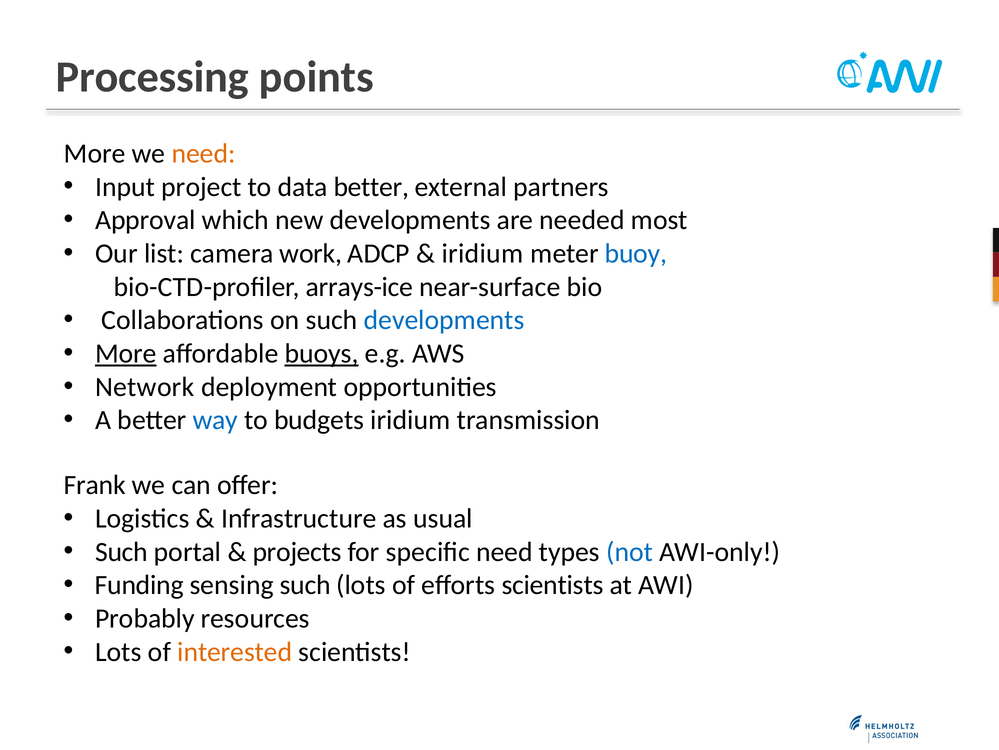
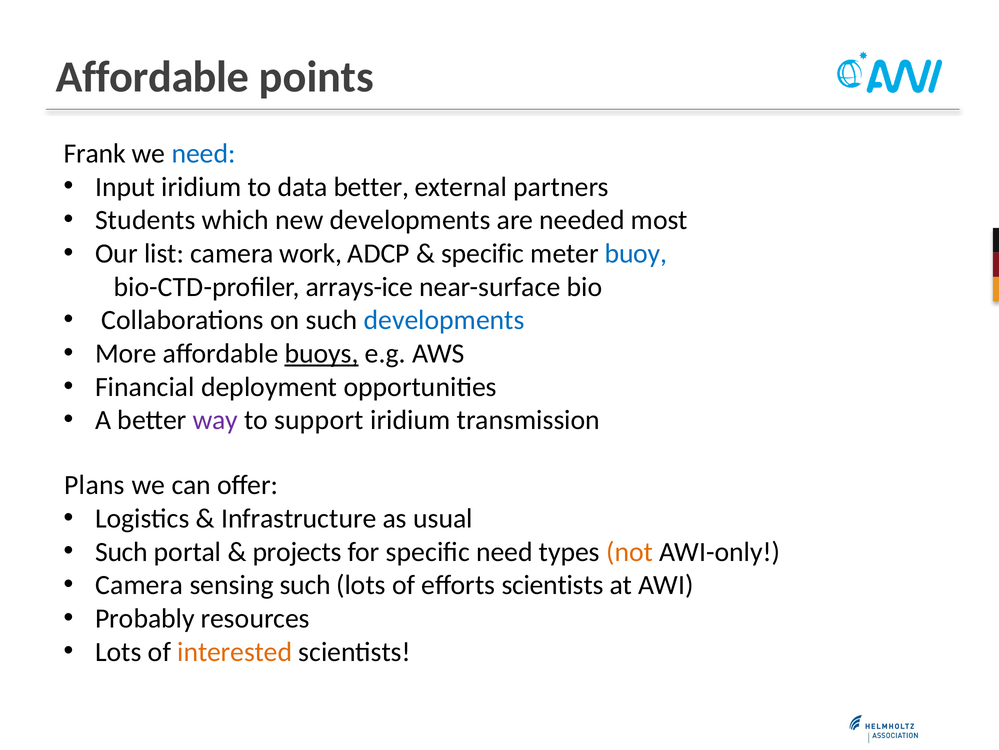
Processing: Processing -> Affordable (152, 77)
More: More -> Frank (95, 153)
need colour: orange -> blue (204, 153)
Input project: project -> iridium (201, 187)
Approval: Approval -> Students (145, 220)
iridium: iridium -> specific (483, 253)
More underline: present -> none (126, 353)
Network: Network -> Financial (145, 387)
way colour: blue -> purple (215, 420)
budgets: budgets -> support (319, 420)
Frank: Frank -> Plans (95, 485)
not colour: blue -> orange (630, 551)
Funding: Funding -> Camera (139, 585)
